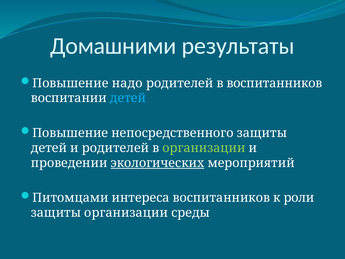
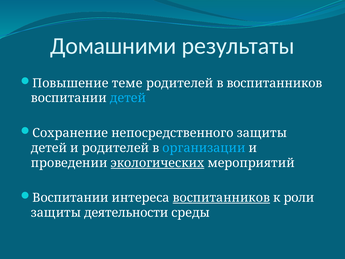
надо: надо -> теме (127, 83)
Повышение: Повышение -> Сохранение (70, 133)
организации colour: light green -> light blue (204, 148)
Питомцами: Питомцами -> Воспитании (70, 198)
воспитанников underline: none -> present (221, 198)
защиты организации: организации -> деятельности (126, 213)
